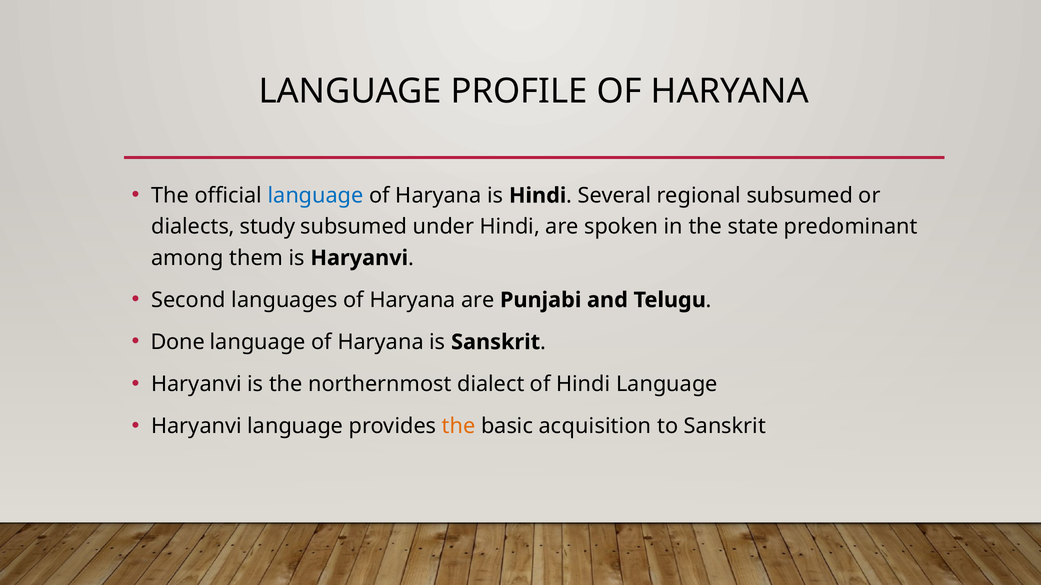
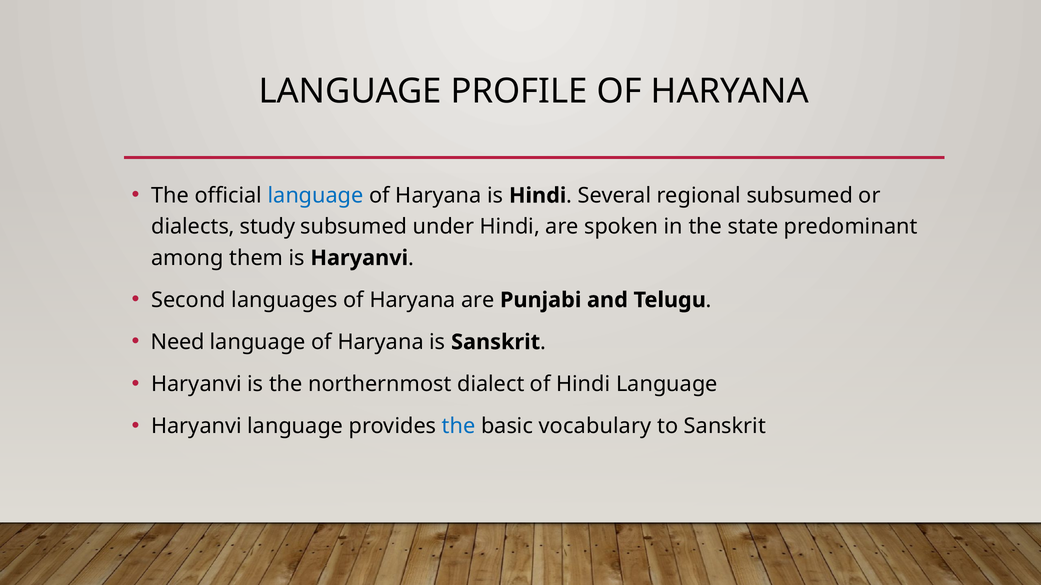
Done: Done -> Need (178, 342)
the colour: orange -> blue (459, 427)
acquisition: acquisition -> vocabulary (595, 427)
